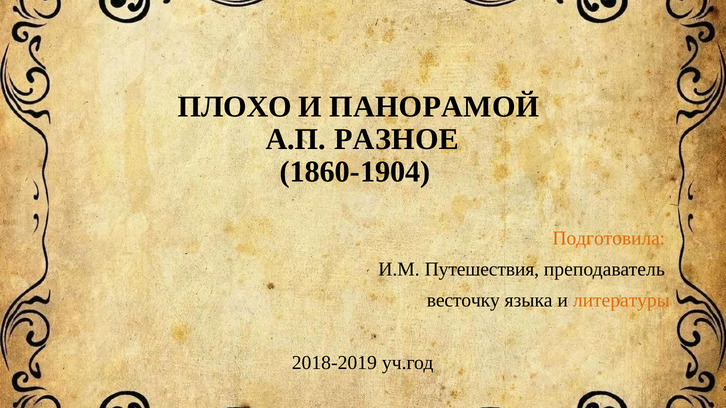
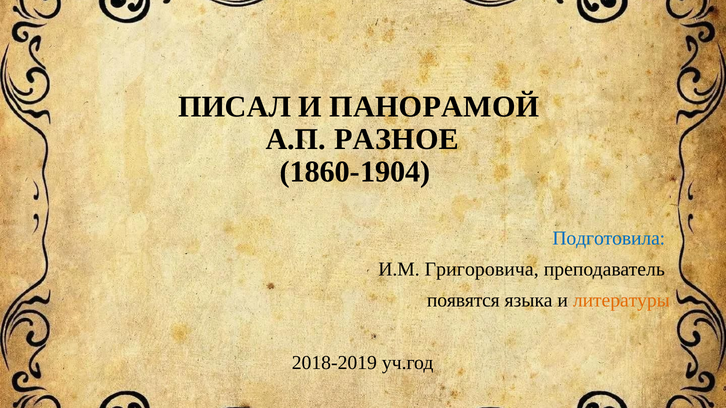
ПЛОХО: ПЛОХО -> ПИСАЛ (235, 107)
Подготовила colour: orange -> blue (609, 238)
Путешествия: Путешествия -> Григоровича (482, 270)
весточку: весточку -> появятся (463, 301)
